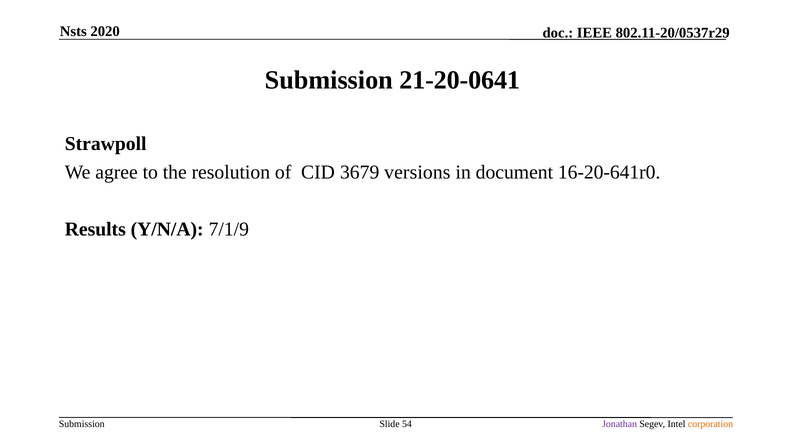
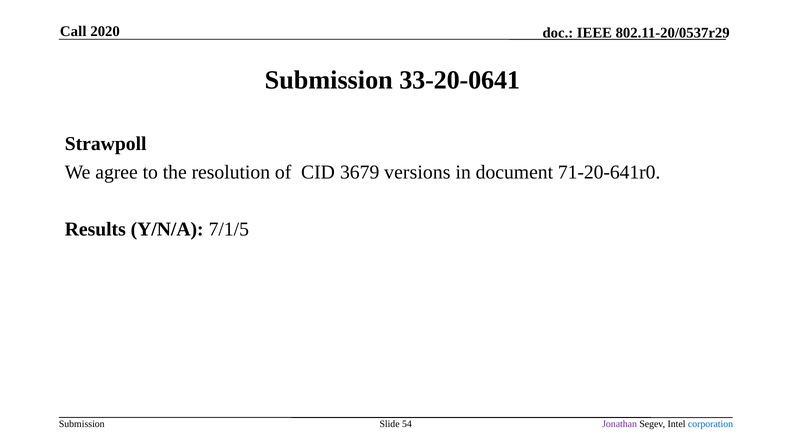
Nsts: Nsts -> Call (73, 31)
21-20-0641: 21-20-0641 -> 33-20-0641 (460, 80)
16-20-641r0: 16-20-641r0 -> 71-20-641r0 (609, 172)
7/1/9: 7/1/9 -> 7/1/5 (229, 229)
corporation colour: orange -> blue (711, 423)
